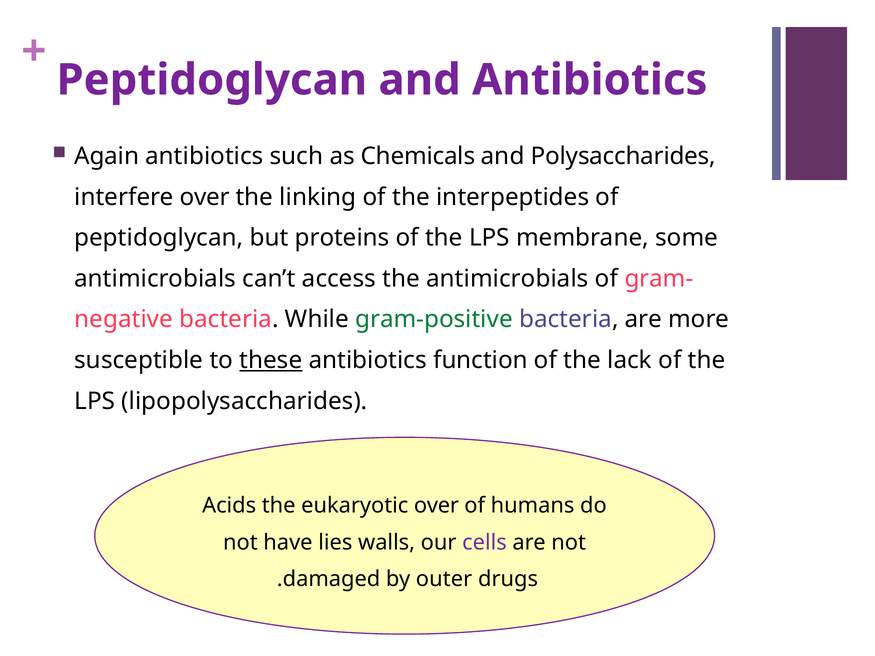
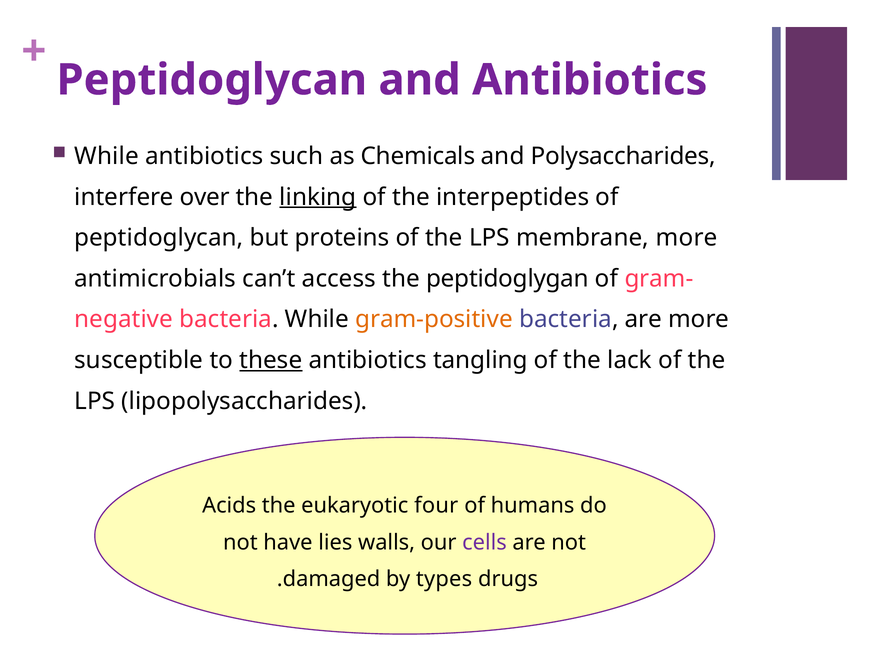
Again: Again -> While (107, 156)
linking underline: none -> present (318, 197)
membrane some: some -> more (687, 238)
the antimicrobials: antimicrobials -> peptidoglygan (508, 279)
gram-positive colour: green -> orange (434, 320)
function: function -> tangling (480, 360)
eukaryotic over: over -> four (436, 506)
outer: outer -> types (444, 579)
